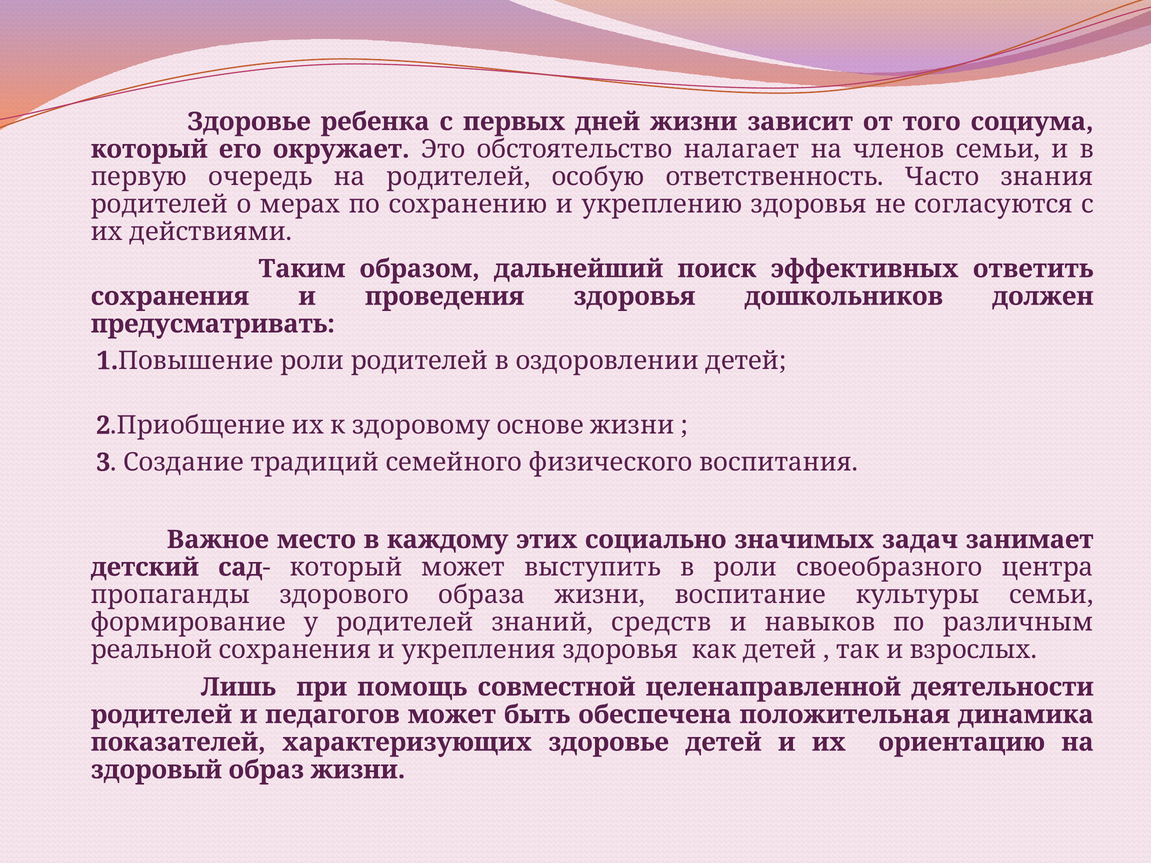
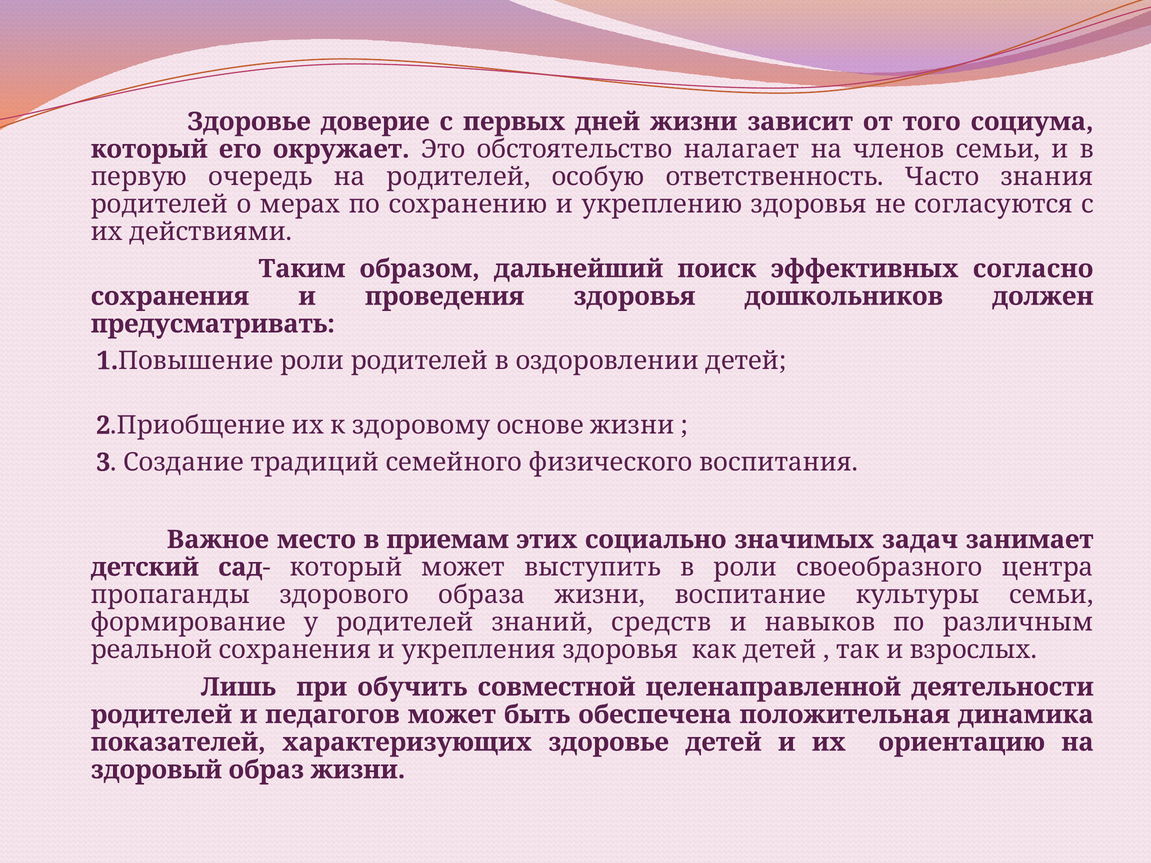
ребенка: ребенка -> доверие (375, 122)
ответить: ответить -> согласно (1033, 269)
каждому: каждому -> приемам (448, 540)
помощь: помощь -> обучить (412, 687)
